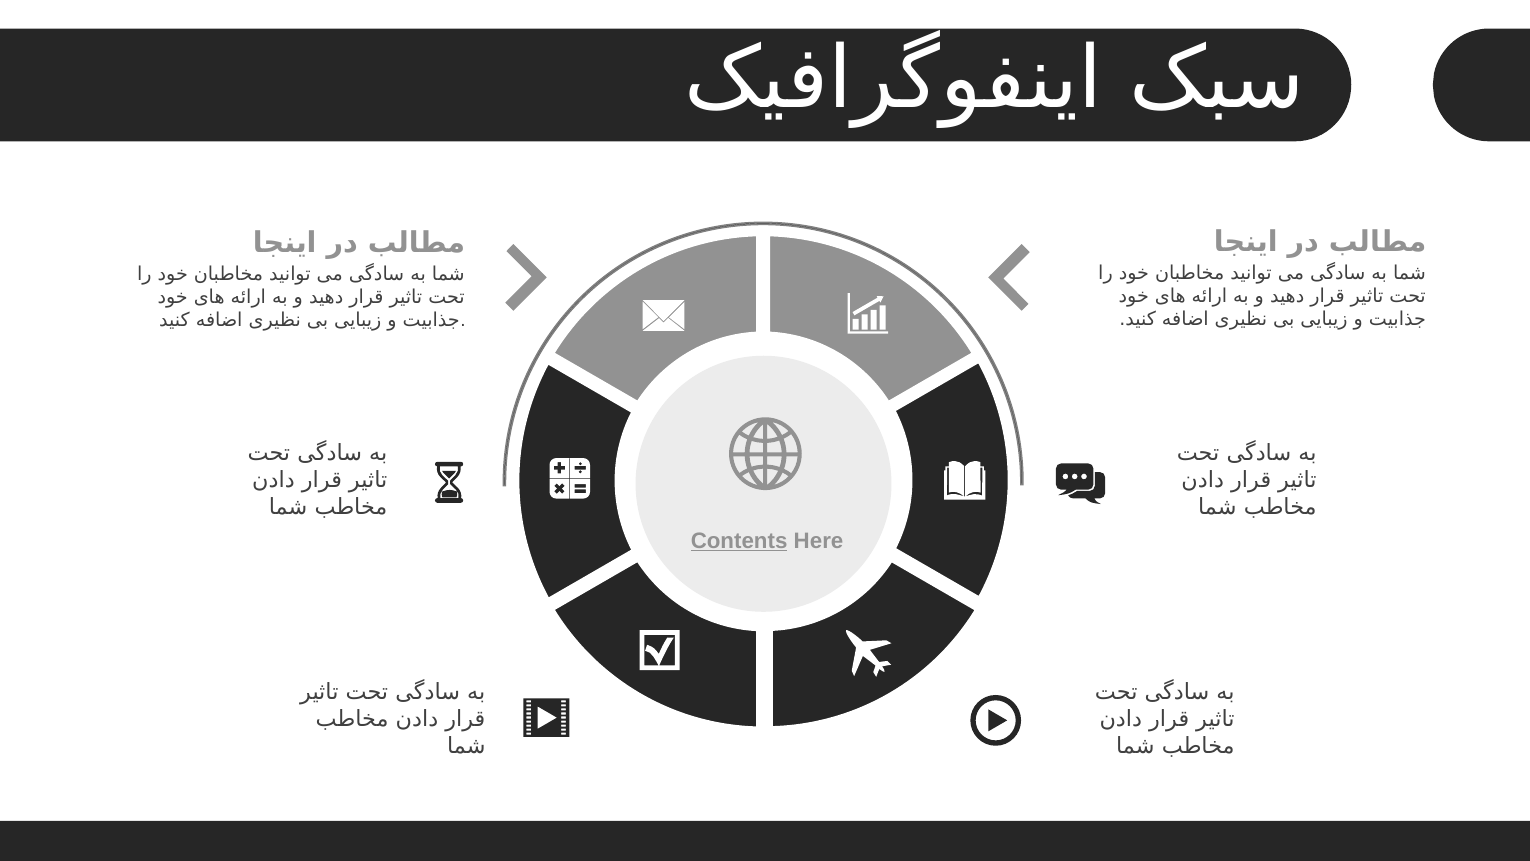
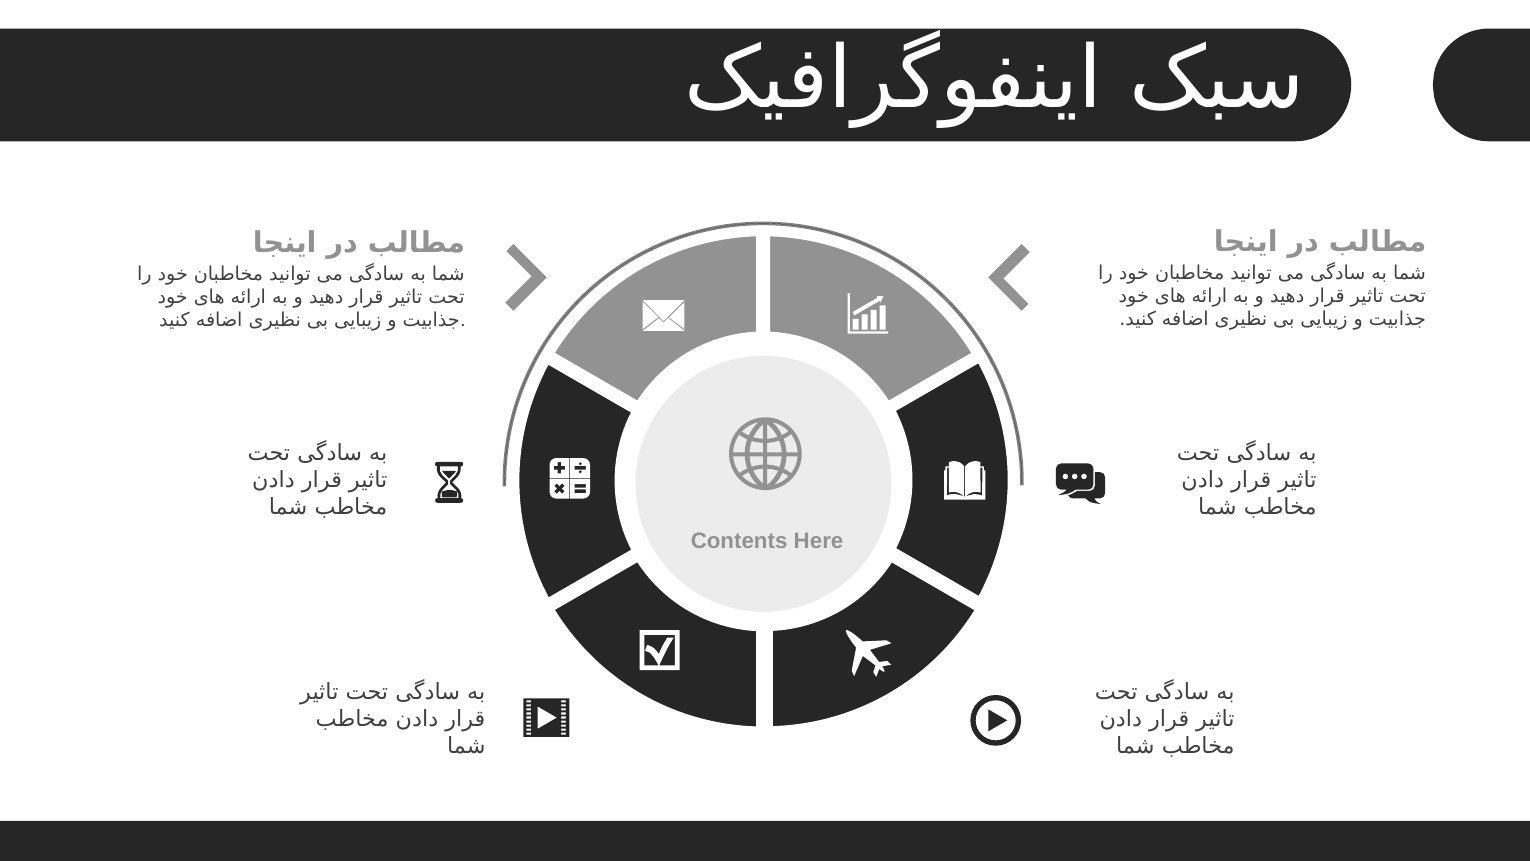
Contents underline: present -> none (739, 541)
